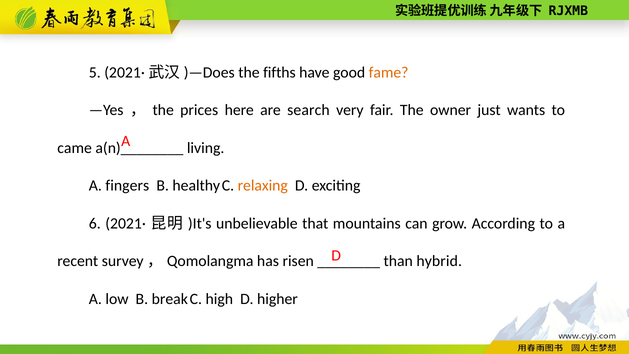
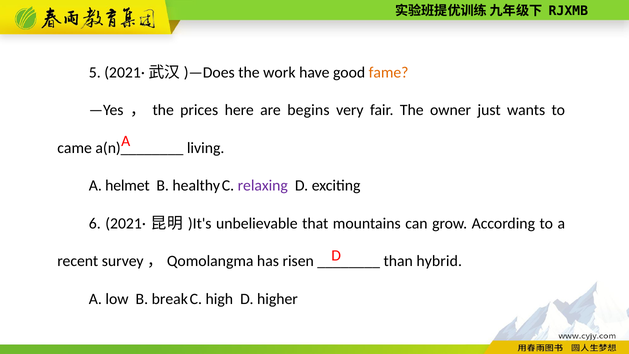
fifths: fifths -> work (279, 72)
search: search -> begins (308, 110)
fingers: fingers -> helmet (127, 186)
relaxing colour: orange -> purple (263, 186)
